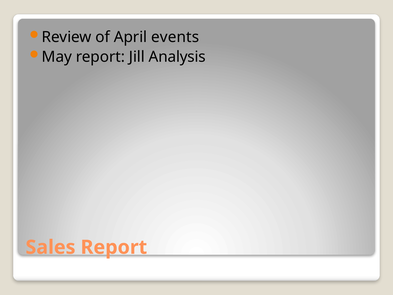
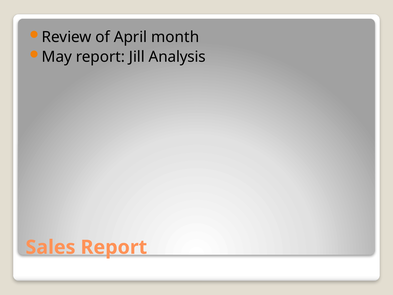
events: events -> month (175, 37)
